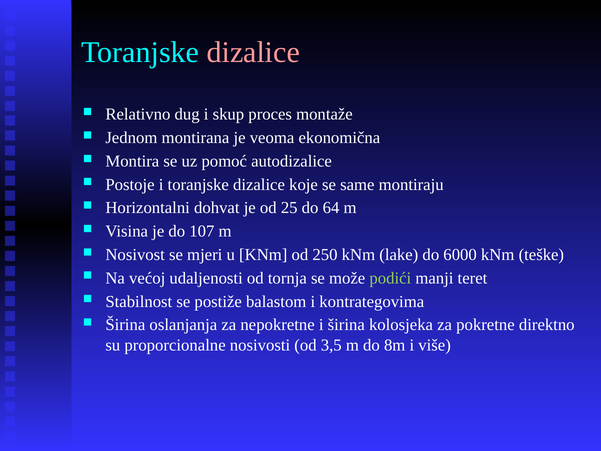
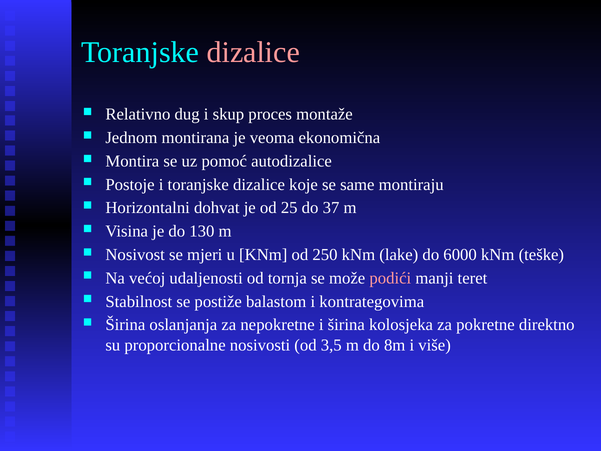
64: 64 -> 37 (331, 208)
107: 107 -> 130 (202, 231)
podići colour: light green -> pink (390, 278)
